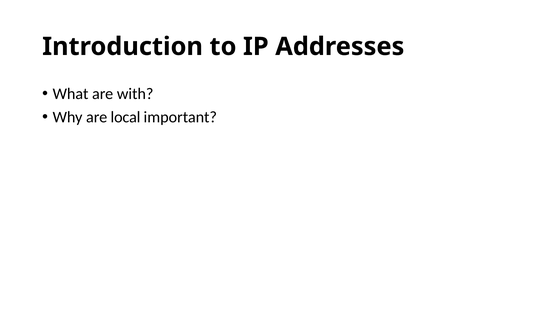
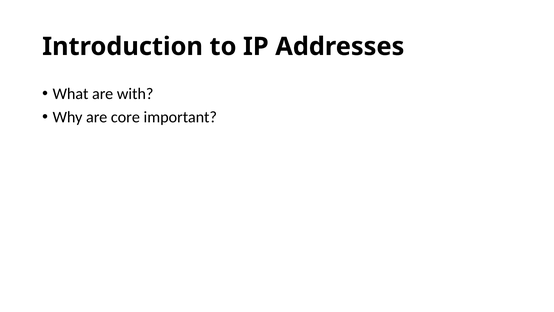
local: local -> core (125, 117)
